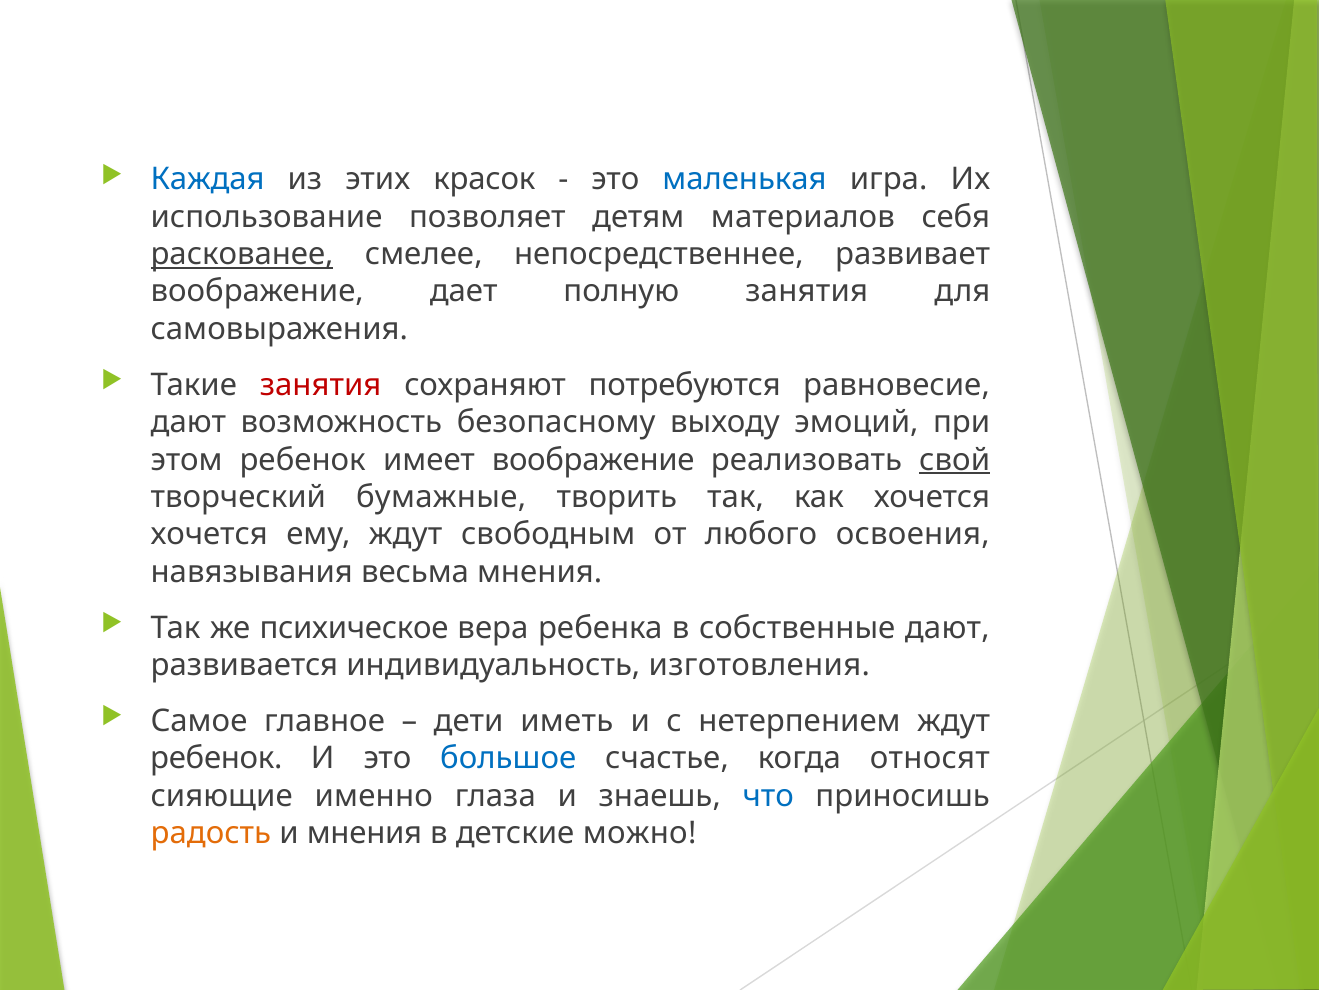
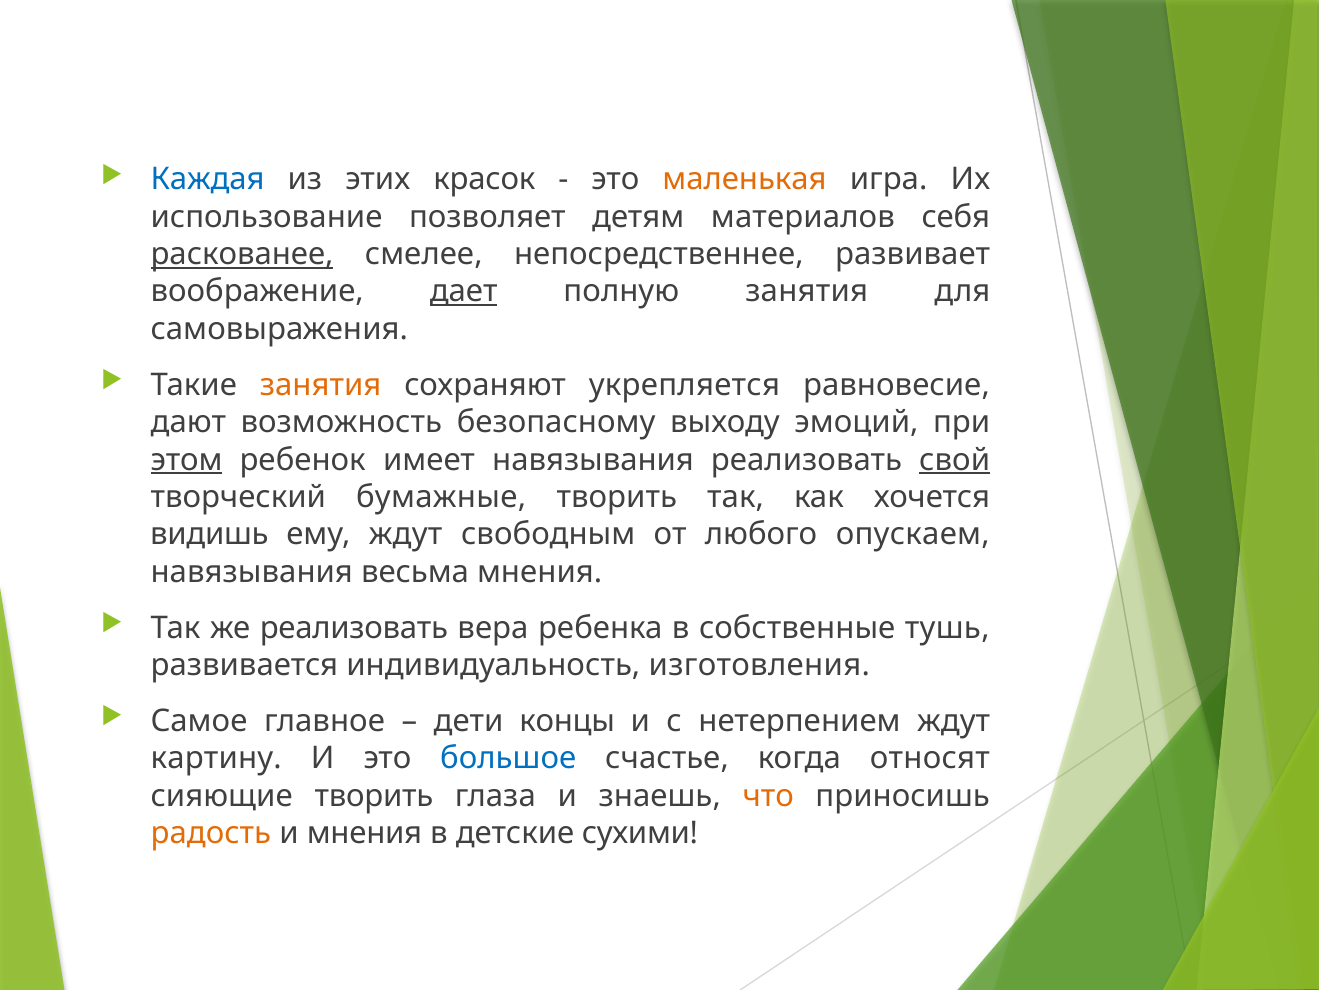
маленькая colour: blue -> orange (745, 179)
дает underline: none -> present (464, 291)
занятия colour: red -> orange (321, 385)
потребуются: потребуются -> укрепляется (684, 385)
этом underline: none -> present (187, 459)
имеет воображение: воображение -> навязывания (593, 459)
хочется: хочется -> видишь (209, 534)
освоения: освоения -> опускаем (913, 534)
же психическое: психическое -> реализовать (354, 627)
собственные дают: дают -> тушь (947, 627)
иметь: иметь -> концы (567, 720)
ребенок: ребенок -> картину (216, 758)
сияющие именно: именно -> творить (374, 795)
что colour: blue -> orange (768, 795)
можно: можно -> сухими (640, 833)
